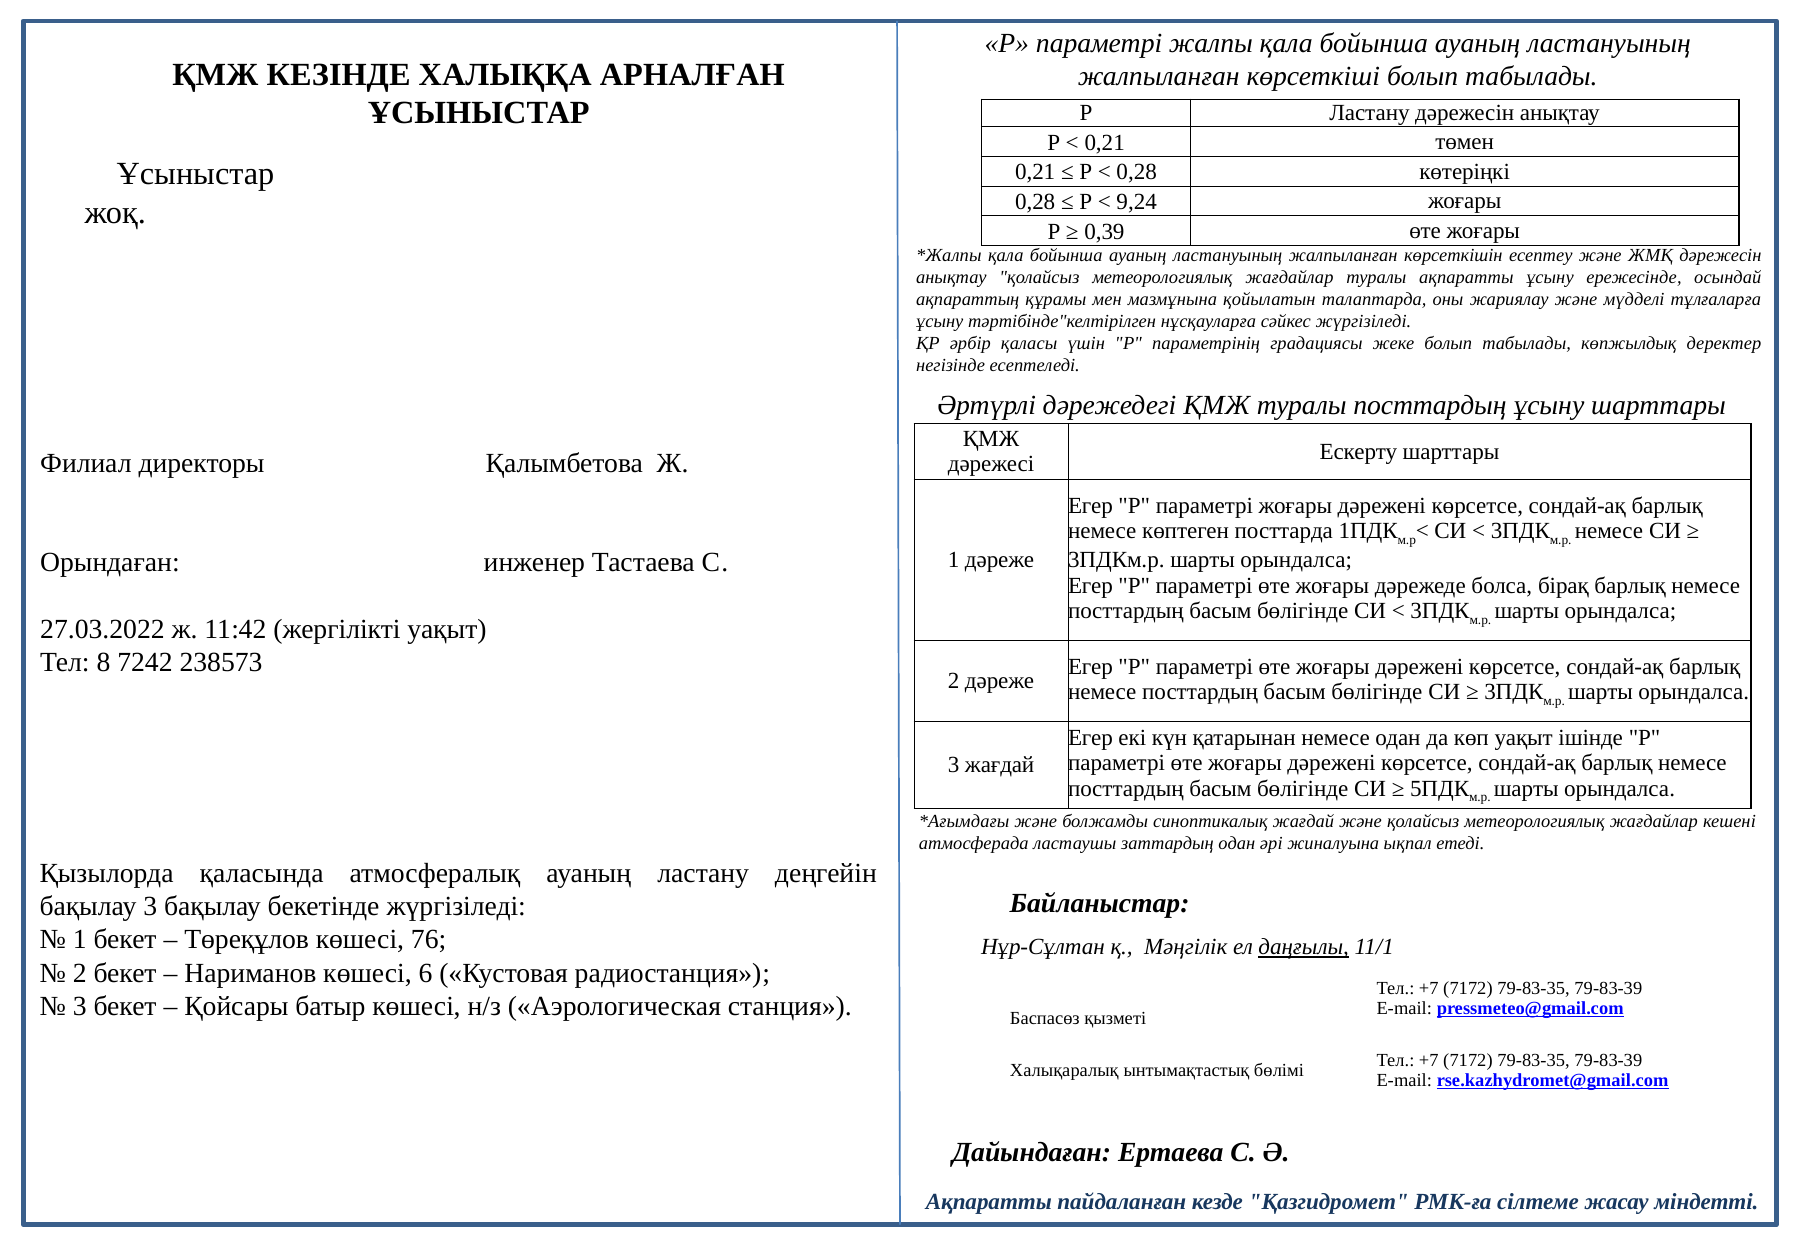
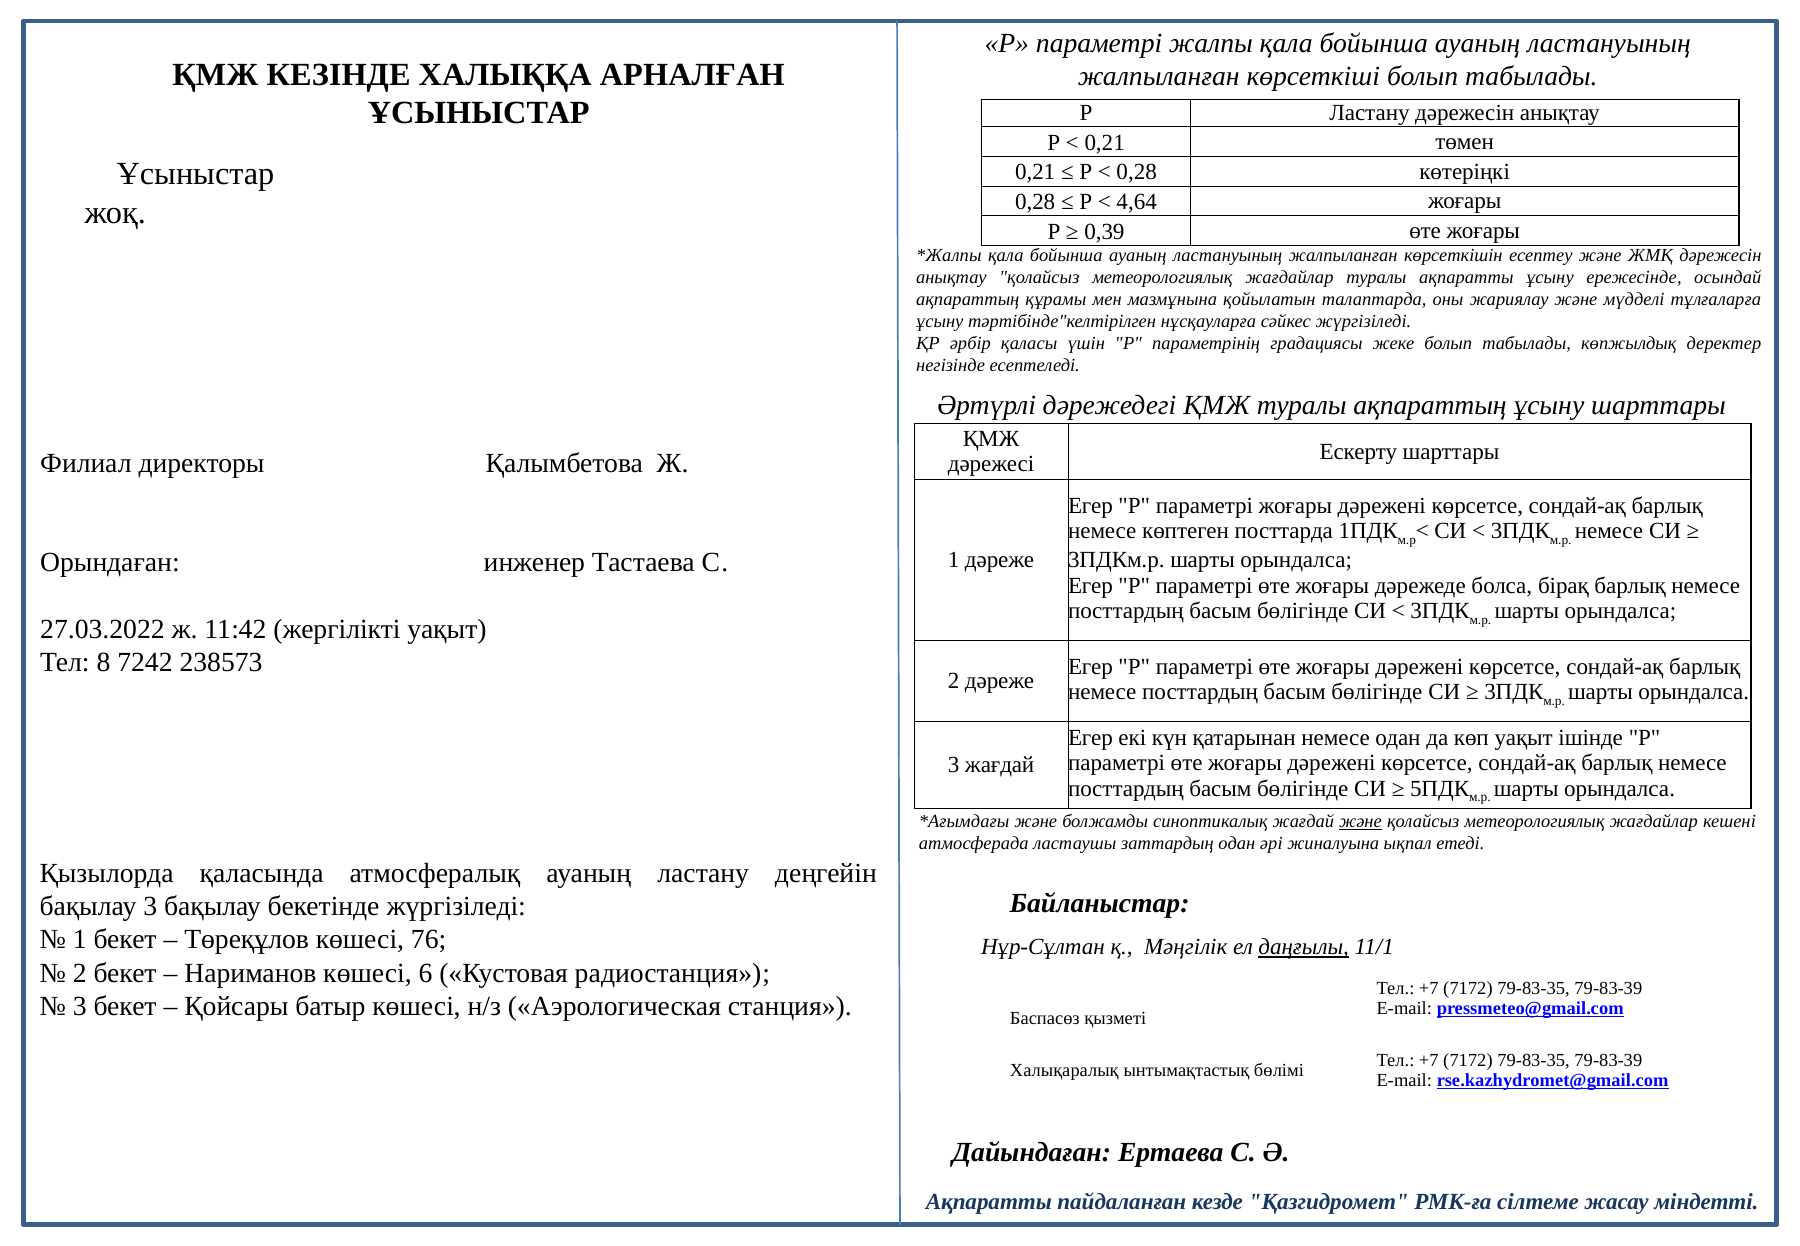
9,24: 9,24 -> 4,64 (1137, 202)
туралы посттардың: посттардың -> ақпараттың (1430, 405)
және underline: none -> present (1360, 822)
